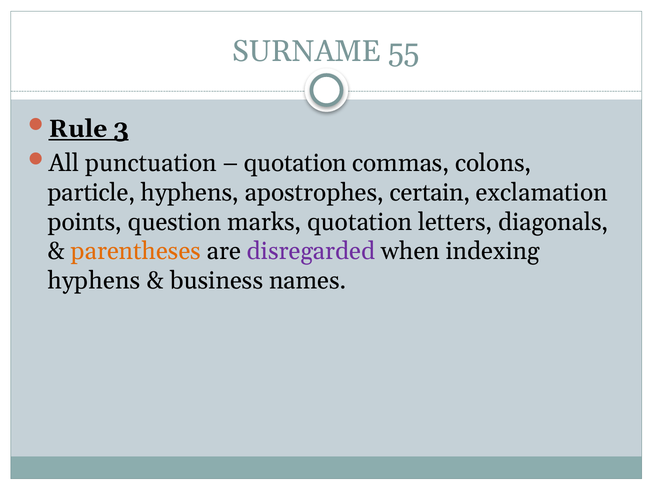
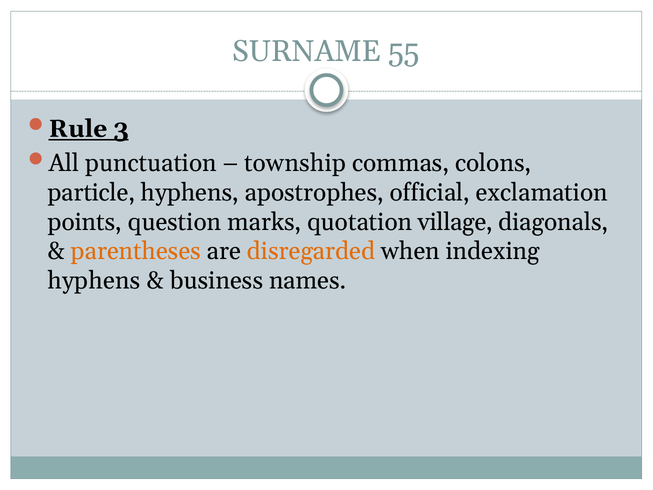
quotation: quotation -> township (295, 163)
certain: certain -> official (430, 192)
letters: letters -> village (455, 222)
disregarded colour: purple -> orange (311, 251)
